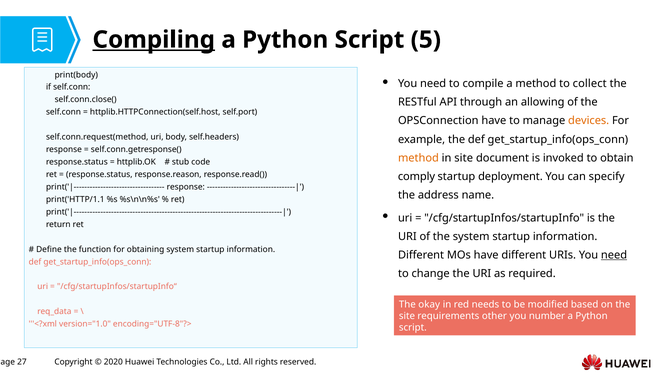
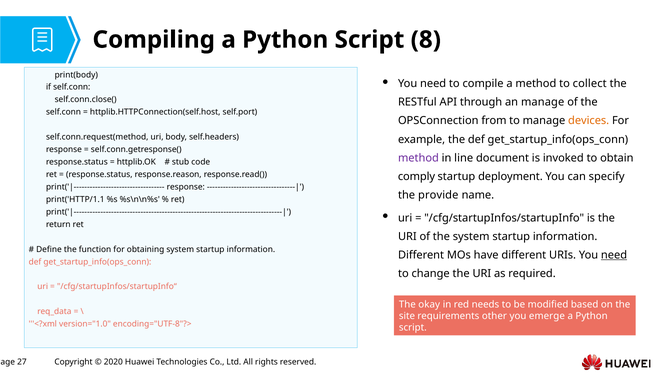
Compiling underline: present -> none (154, 40)
5: 5 -> 8 (426, 40)
an allowing: allowing -> manage (543, 102)
OPSConnection have: have -> from (494, 121)
method colour: orange -> purple (418, 158)
in site: site -> line (464, 158)
address: address -> provide (438, 195)
number: number -> emerge (547, 316)
